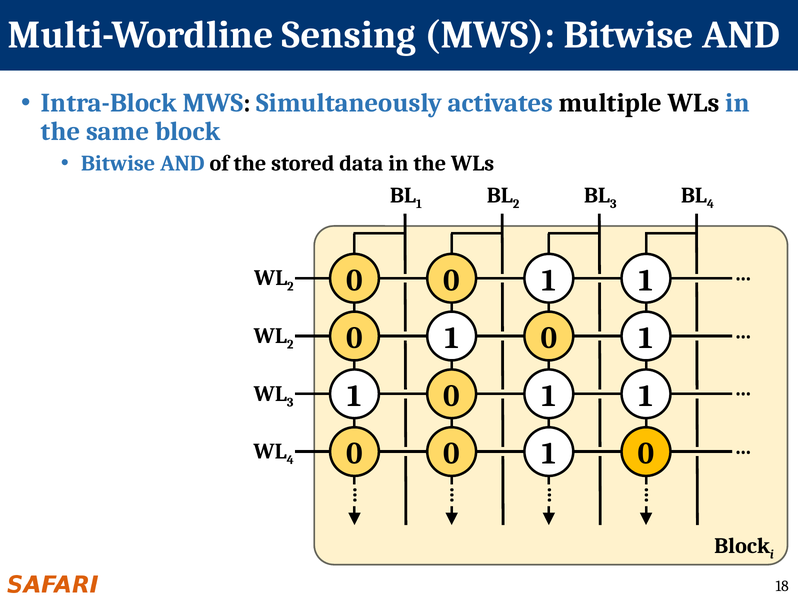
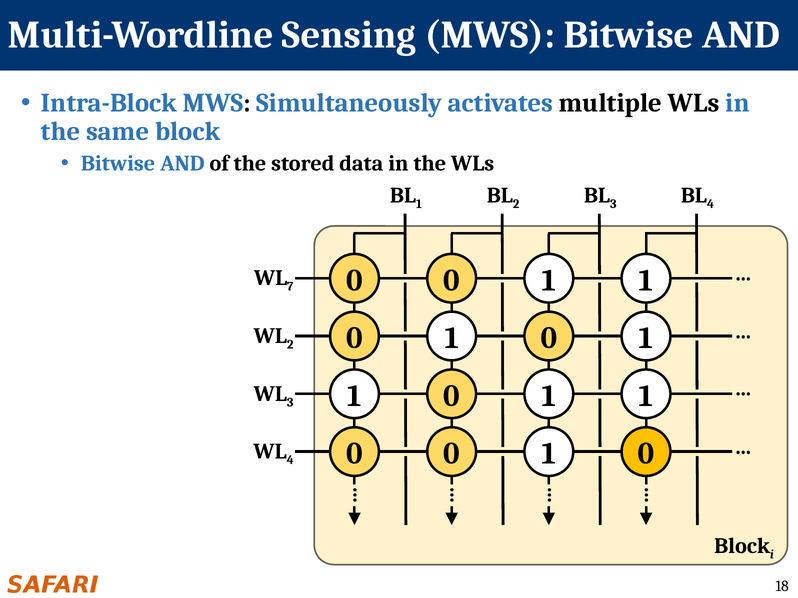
2: 2 -> 7 (290, 287)
